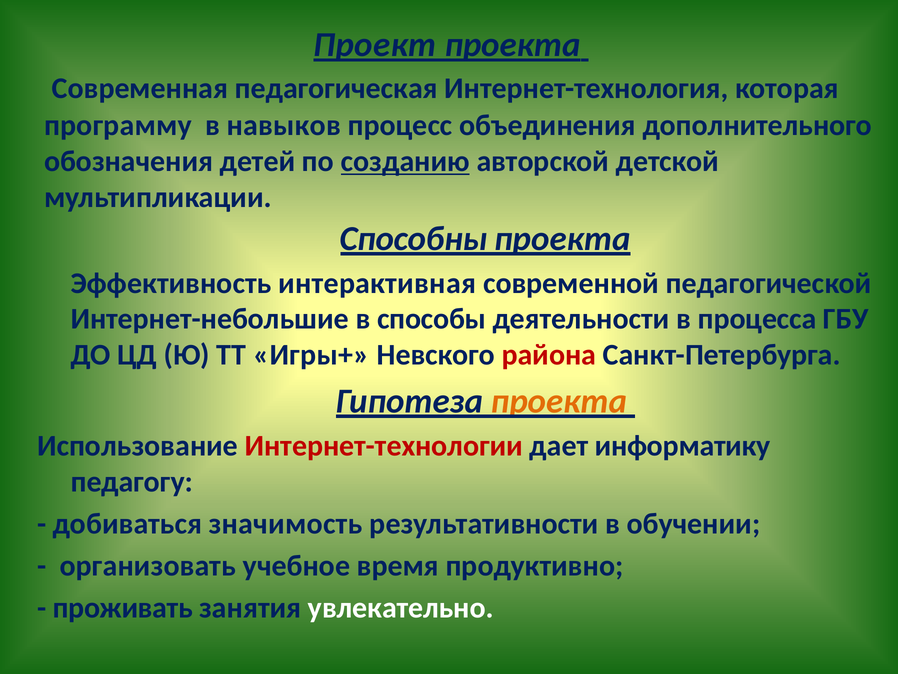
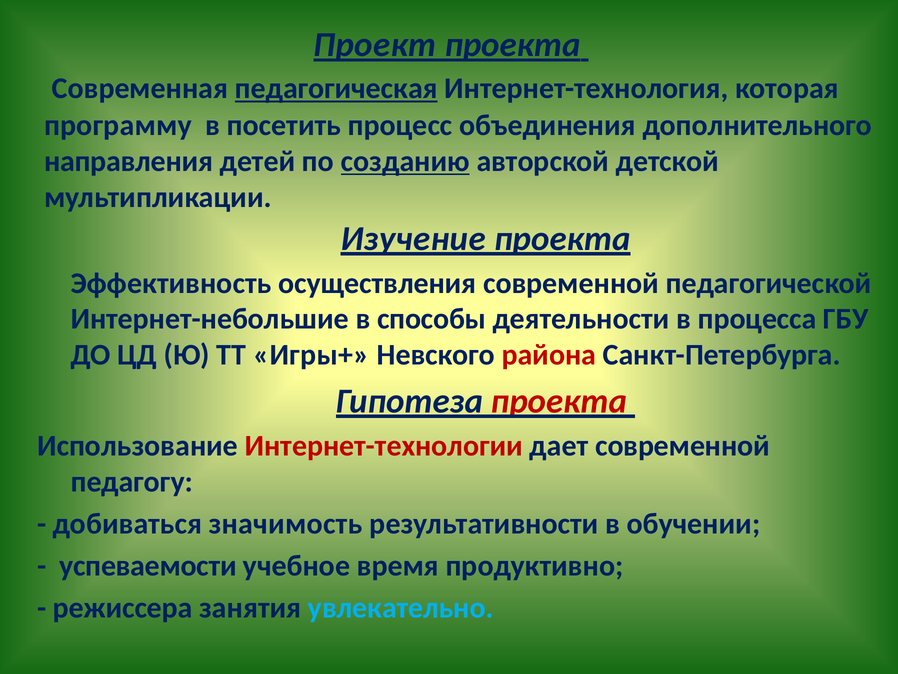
педагогическая underline: none -> present (336, 88)
навыков: навыков -> посетить (284, 125)
обозначения: обозначения -> направления (129, 161)
Способны: Способны -> Изучение (413, 238)
интерактивная: интерактивная -> осуществления (377, 283)
проекта colour: orange -> red (559, 401)
дает информатику: информатику -> современной (682, 446)
организовать: организовать -> успеваемости (148, 565)
проживать: проживать -> режиссера (123, 607)
увлекательно colour: white -> light blue (401, 607)
